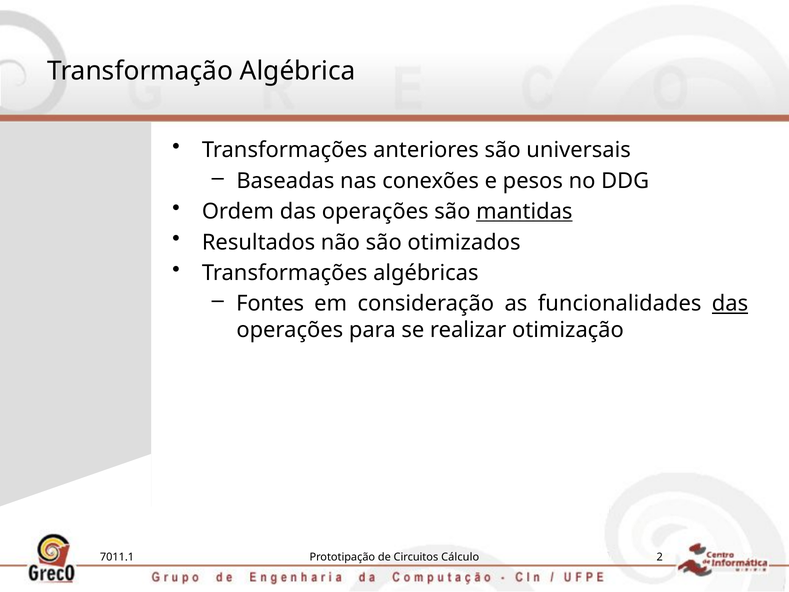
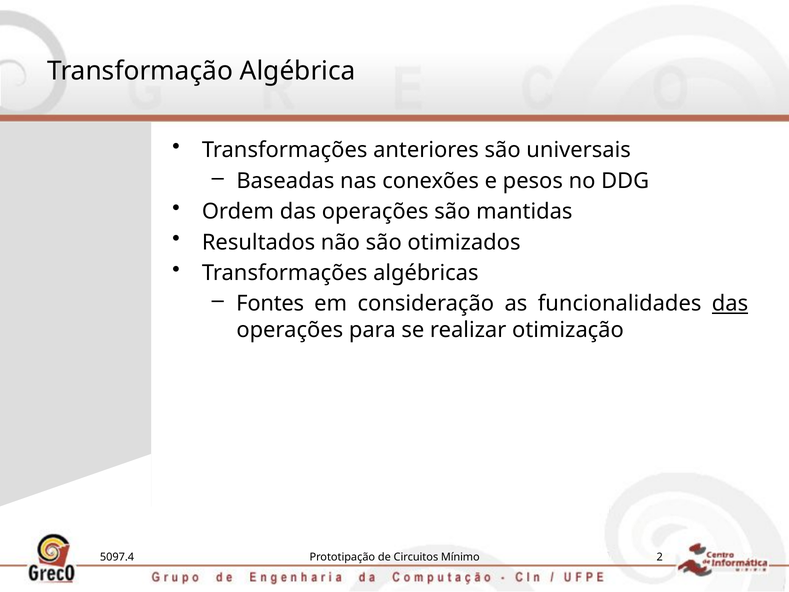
mantidas underline: present -> none (524, 212)
7011.1: 7011.1 -> 5097.4 (117, 557)
Cálculo: Cálculo -> Mínimo (460, 557)
